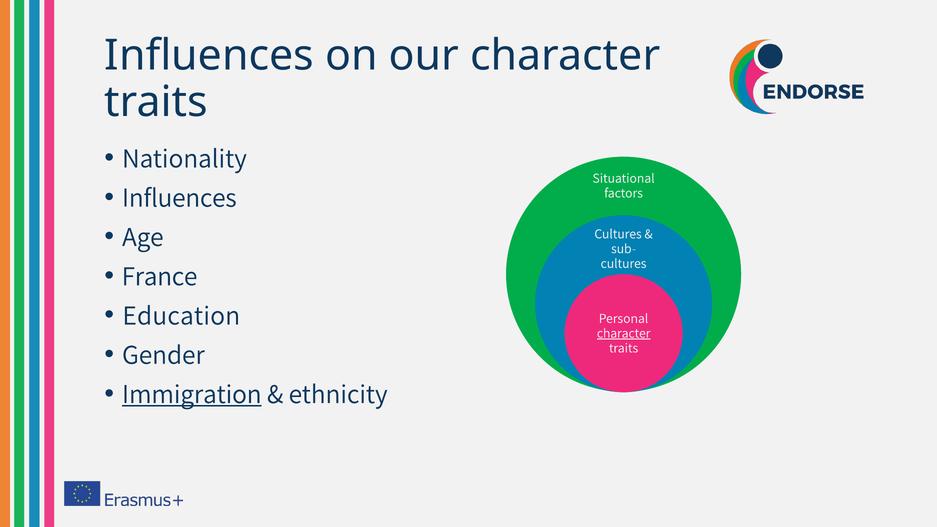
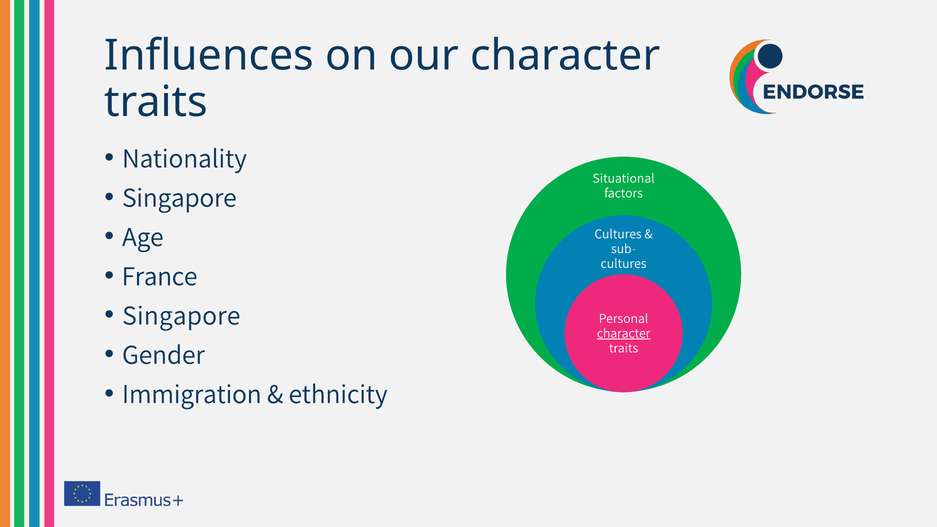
Influences: Influences -> Singapore (179, 198)
Education: Education -> Singapore (181, 316)
Immigration underline: present -> none (192, 394)
